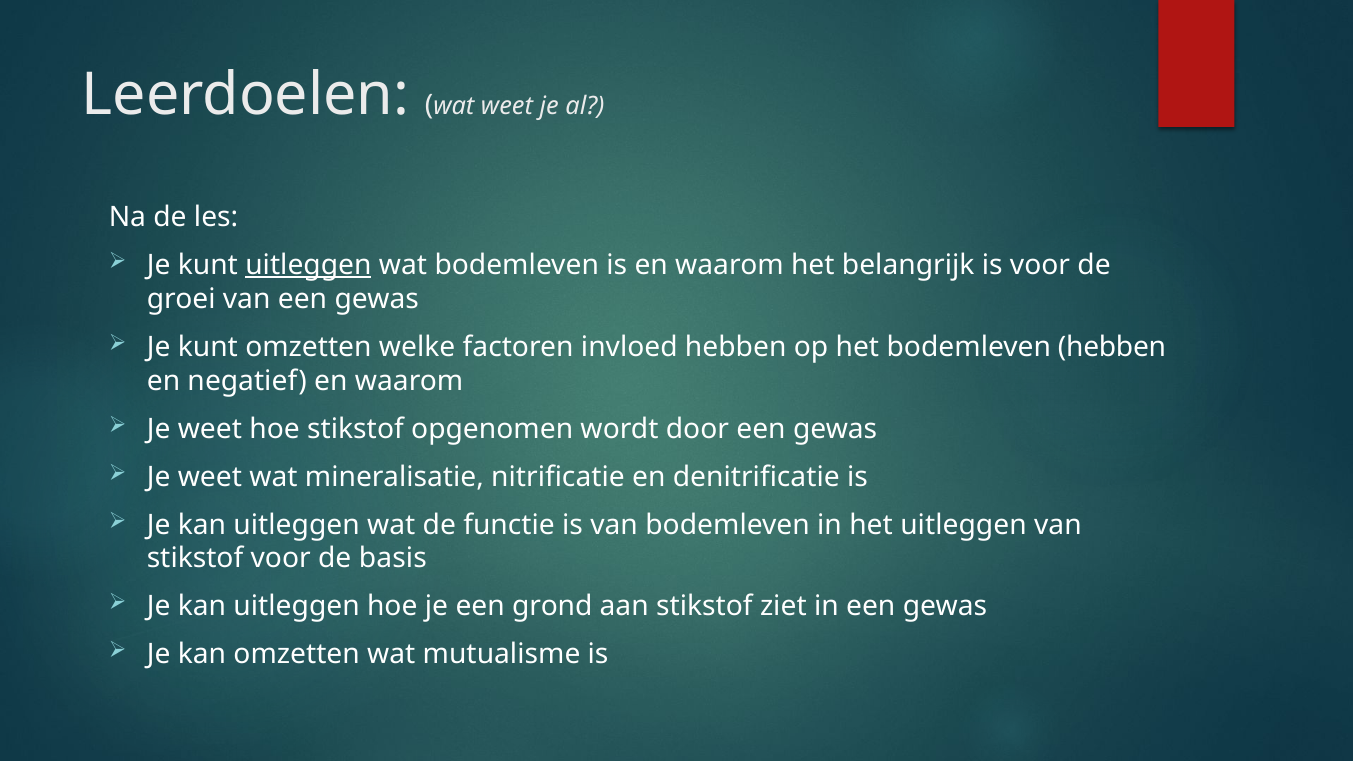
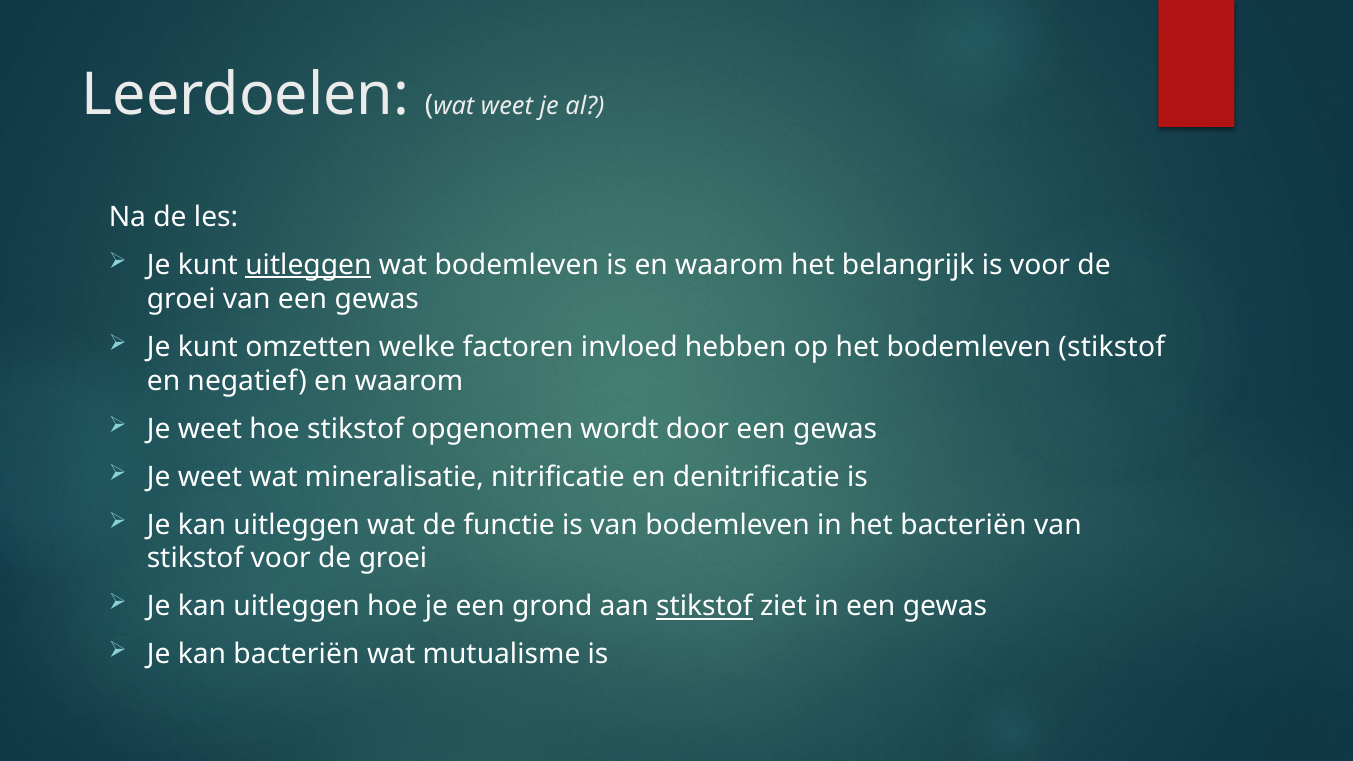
bodemleven hebben: hebben -> stikstof (1112, 347)
het uitleggen: uitleggen -> bacteriën (963, 525)
stikstof voor de basis: basis -> groei (393, 559)
stikstof underline: none -> present (704, 607)
kan omzetten: omzetten -> bacteriën (297, 655)
